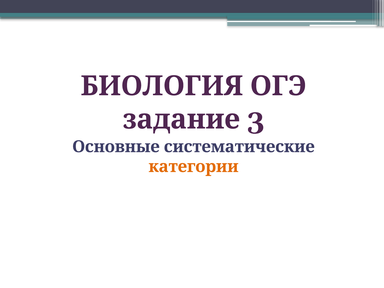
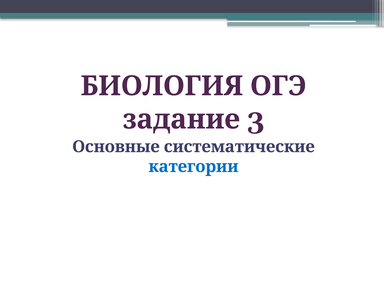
категории colour: orange -> blue (194, 167)
